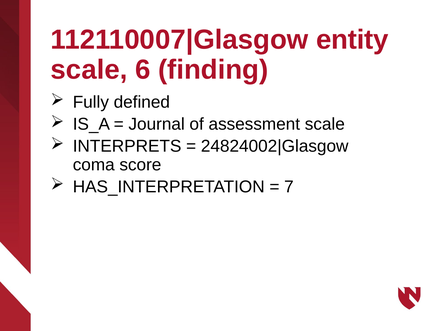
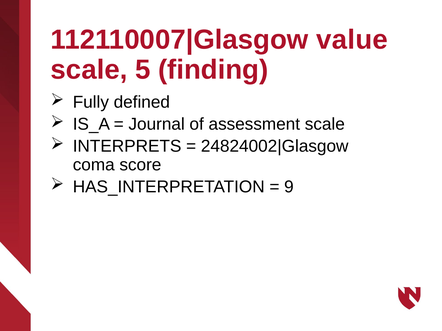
entity: entity -> value (352, 40)
6: 6 -> 5 (143, 70)
7: 7 -> 9 (289, 187)
